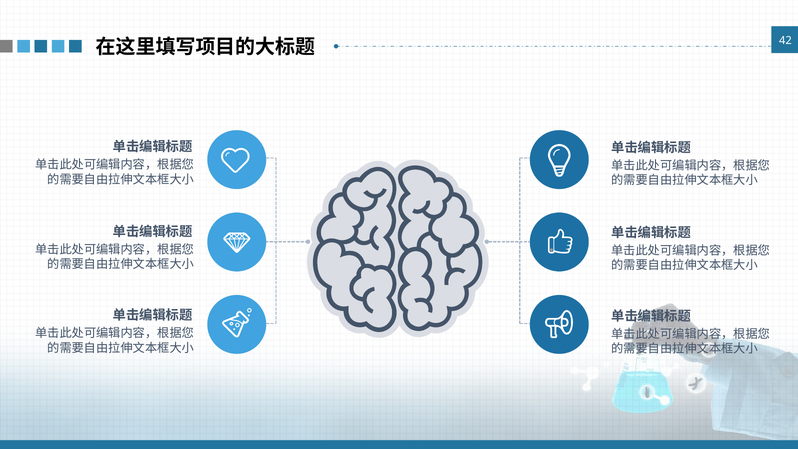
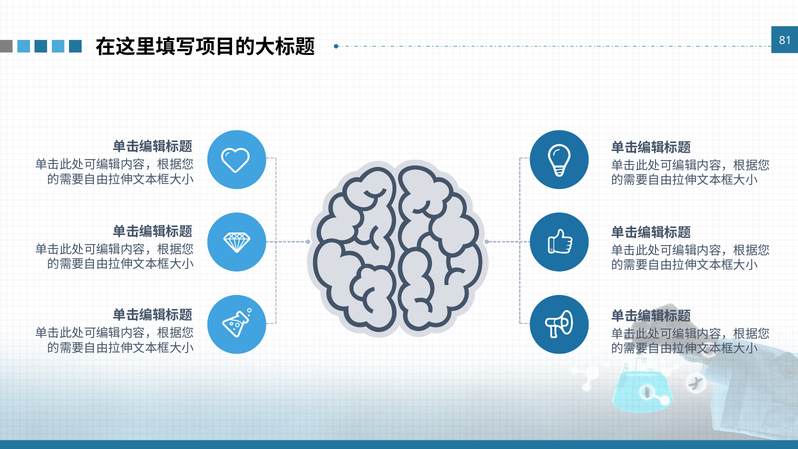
42: 42 -> 81 (785, 41)
